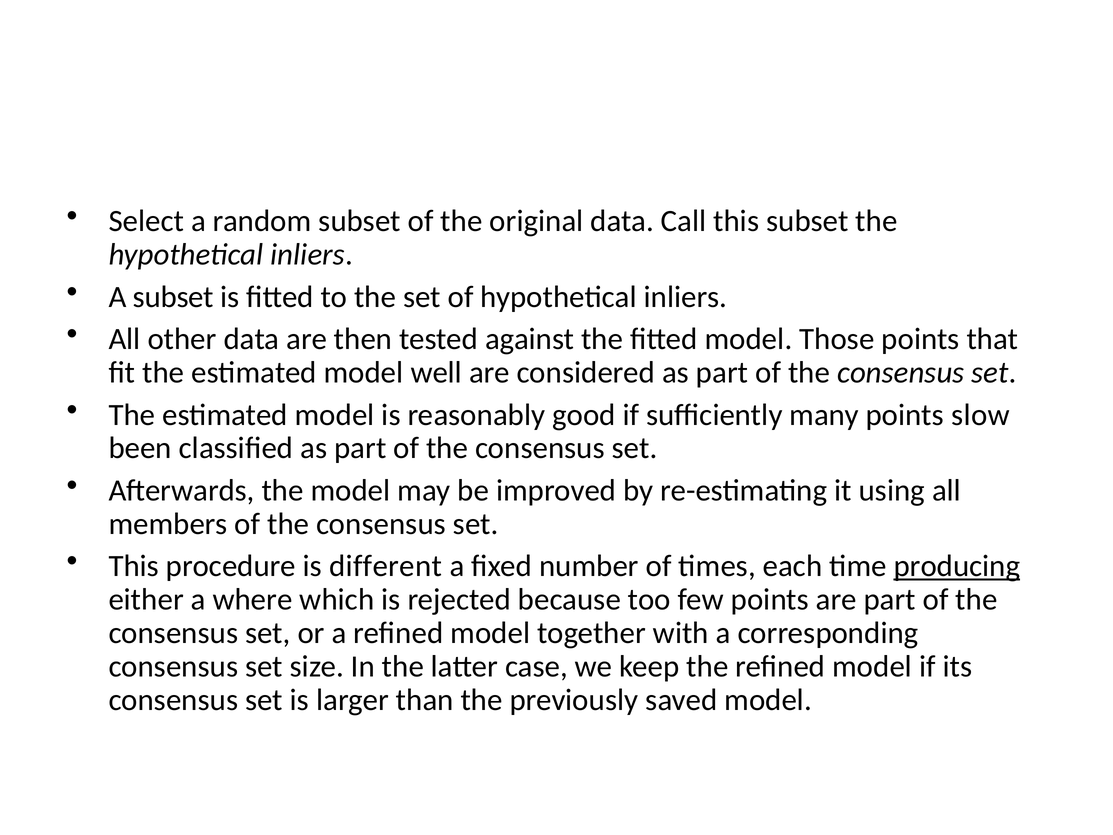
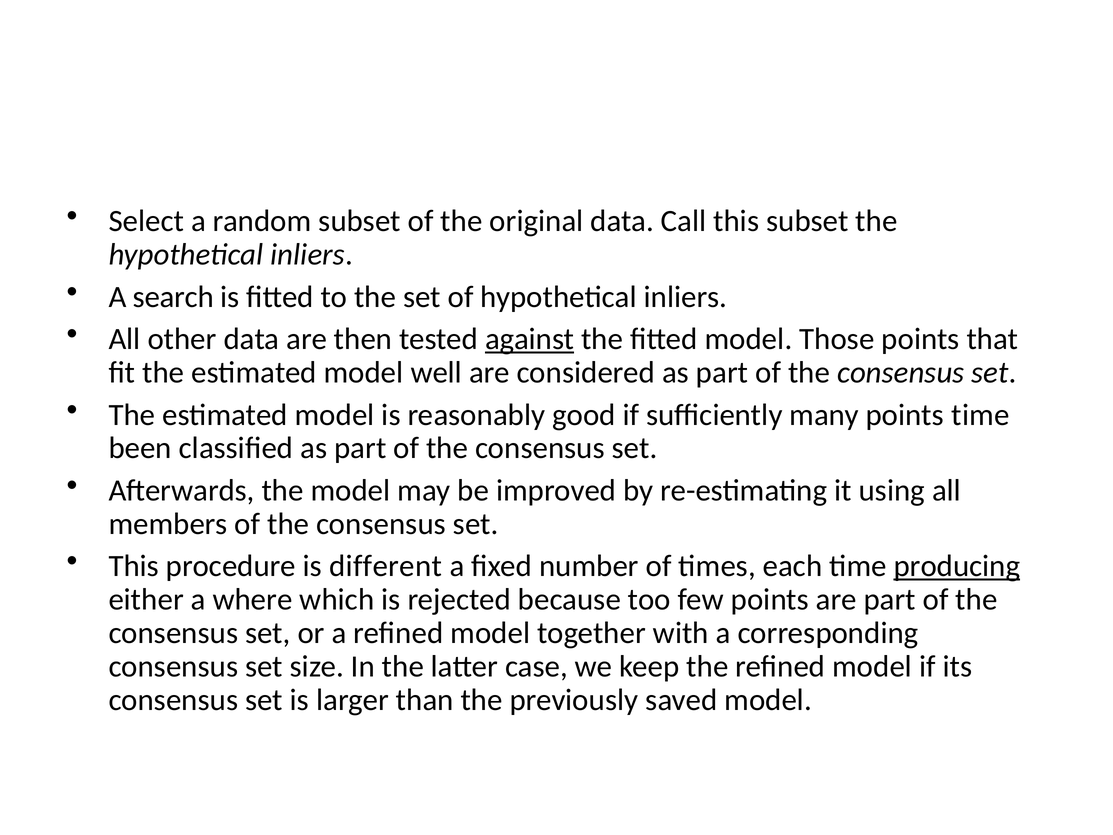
A subset: subset -> search (173, 297)
against underline: none -> present (530, 339)
points slow: slow -> time (981, 415)
